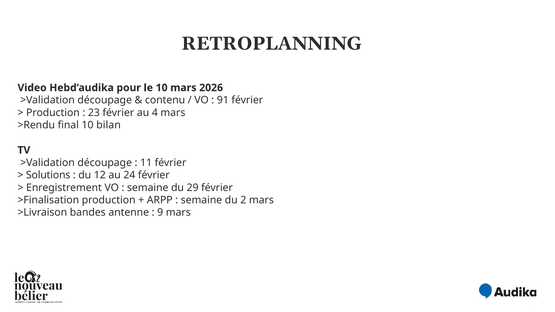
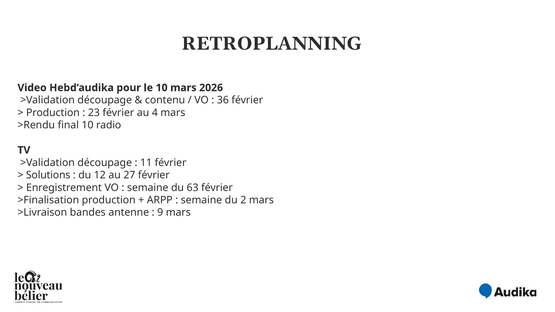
91: 91 -> 36 (223, 100)
bilan: bilan -> radio (109, 125)
24: 24 -> 27 (129, 175)
29: 29 -> 63 (193, 188)
